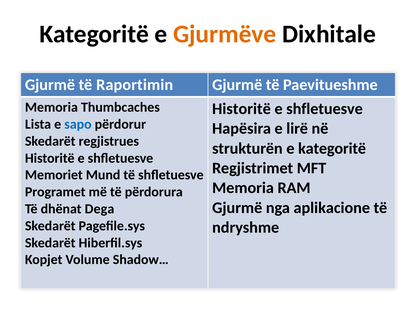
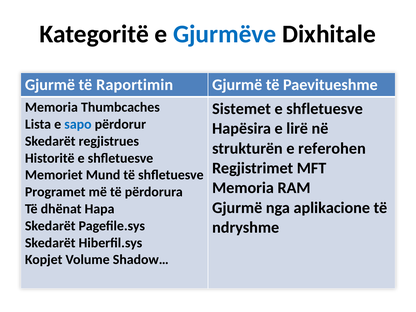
Gjurmëve colour: orange -> blue (225, 34)
Historitë: Historitë -> Sistemet (242, 109)
e kategoritë: kategoritë -> referohen (332, 148)
Dega: Dega -> Hapa (100, 209)
